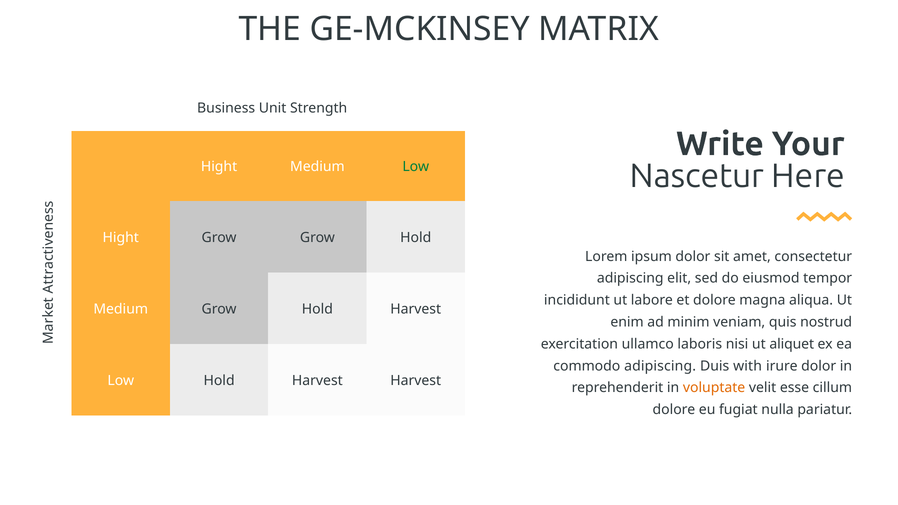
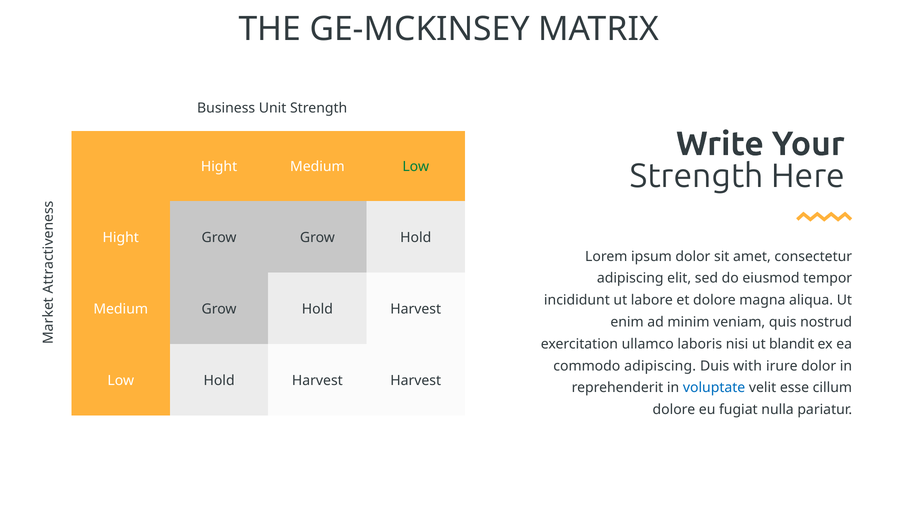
Nascetur: Nascetur -> Strength (697, 176)
aliquet: aliquet -> blandit (792, 344)
voluptate colour: orange -> blue (714, 388)
